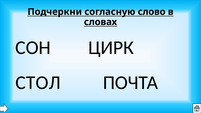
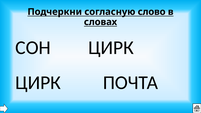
СТОЛ: СТОЛ -> ЦИРК (38, 83)
